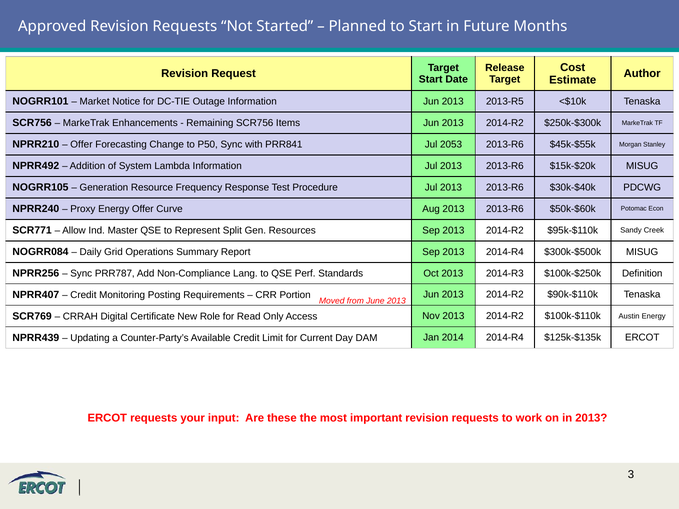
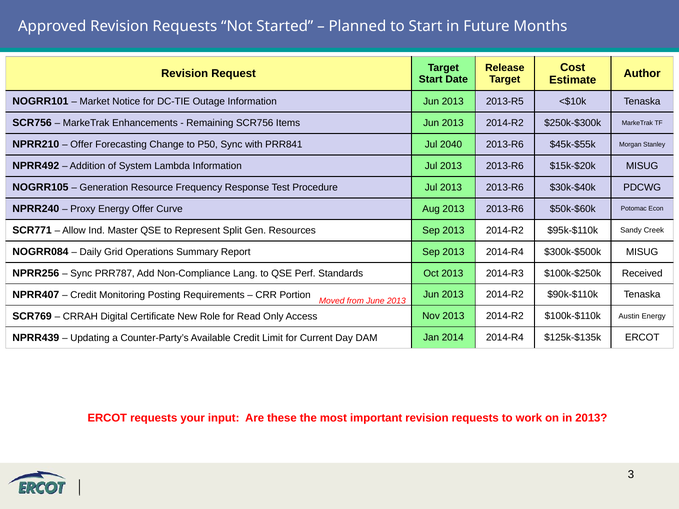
2053: 2053 -> 2040 (451, 144)
Definition: Definition -> Received (642, 273)
